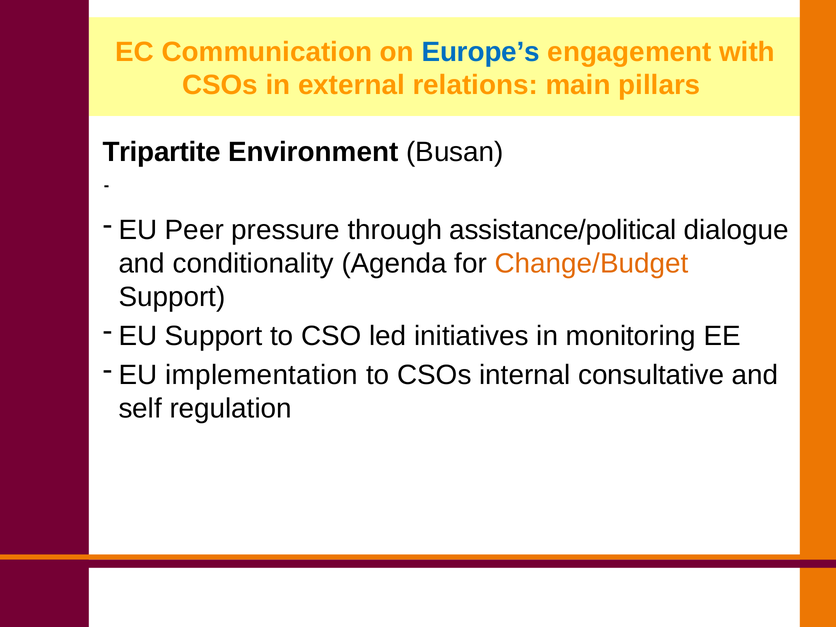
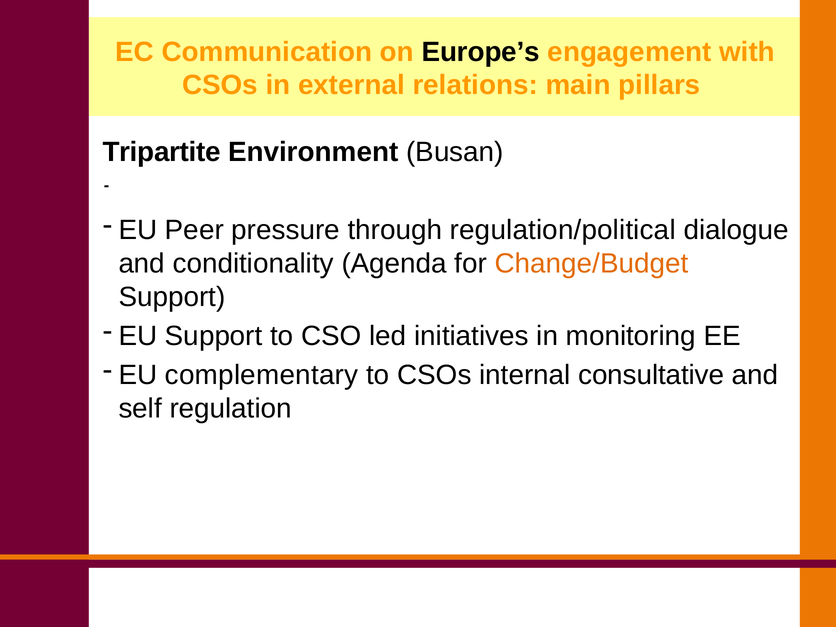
Europe’s colour: blue -> black (481, 52)
assistance/political: assistance/political -> regulation/political (563, 230)
implementation: implementation -> complementary (262, 375)
